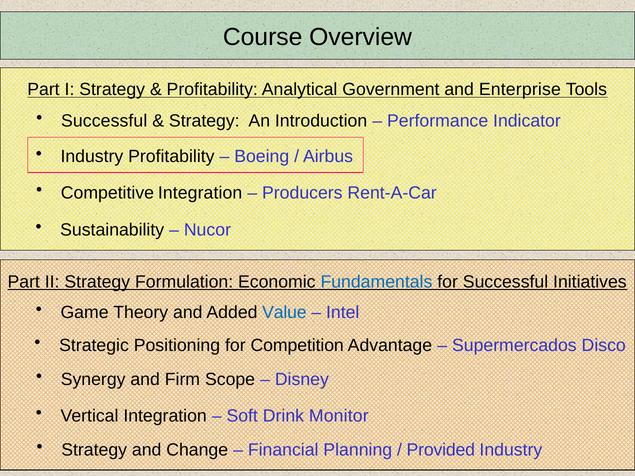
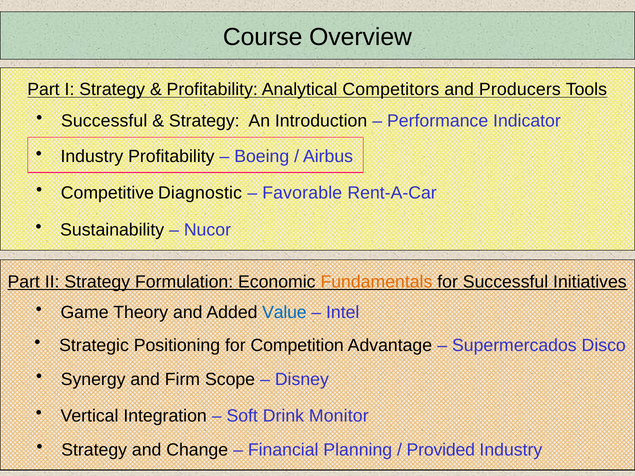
Government: Government -> Competitors (391, 90)
Enterprise: Enterprise -> Producers (520, 90)
Competitive Integration: Integration -> Diagnostic (200, 193)
Producers: Producers -> Favorable (302, 193)
Fundamentals colour: blue -> orange (376, 282)
